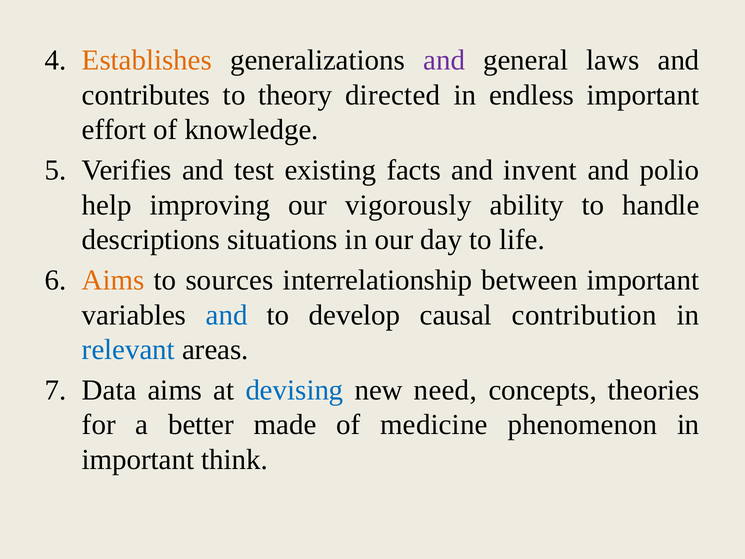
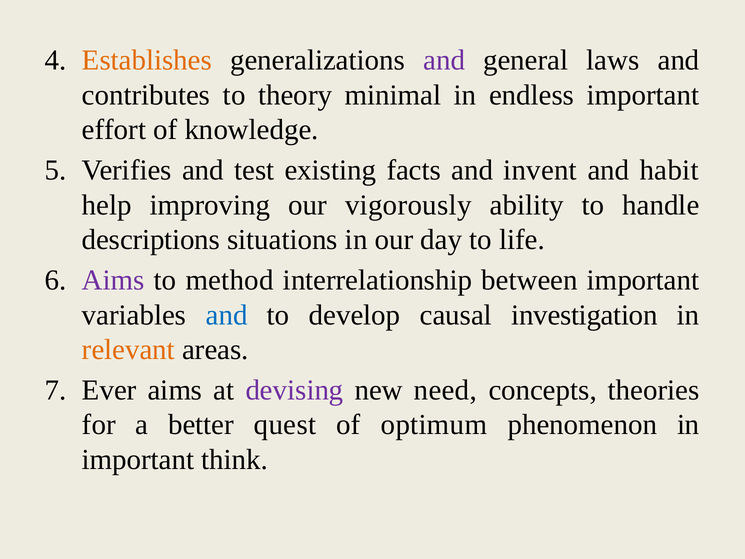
directed: directed -> minimal (393, 95)
polio: polio -> habit (669, 170)
Aims colour: orange -> purple (113, 280)
sources: sources -> method (230, 280)
contribution: contribution -> investigation (585, 315)
relevant colour: blue -> orange (128, 350)
Data: Data -> Ever (109, 390)
devising colour: blue -> purple (295, 390)
made: made -> quest (285, 425)
medicine: medicine -> optimum (434, 425)
